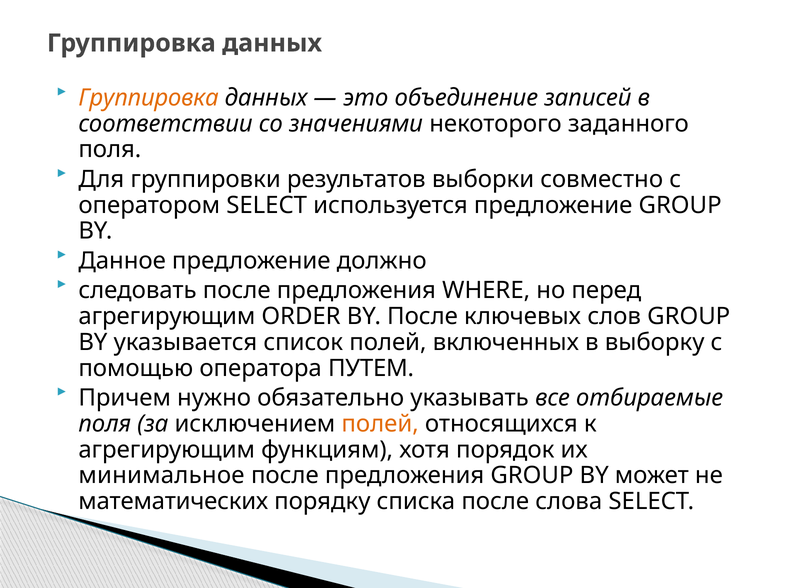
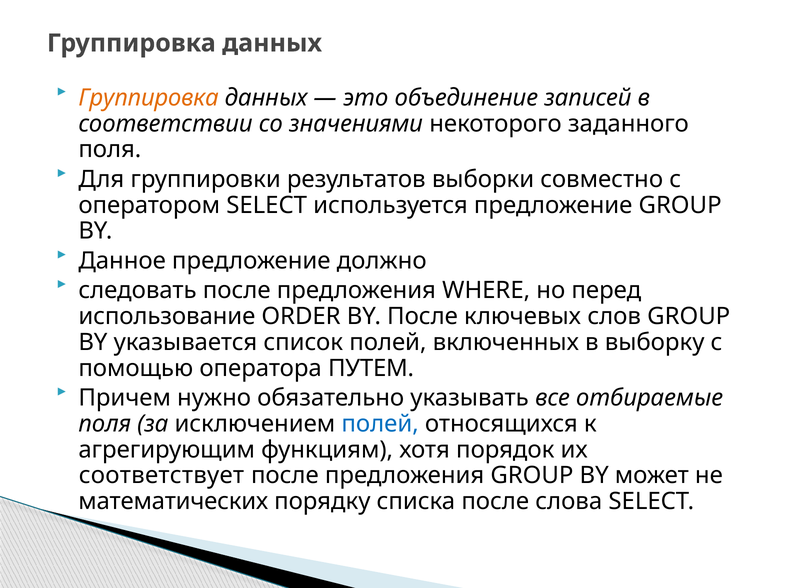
агрегирующим: агрегирующим -> использование (167, 317)
полей colour: orange -> blue (380, 424)
минимальное: минимальное -> соответствует (161, 476)
